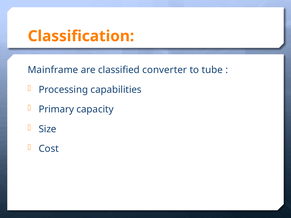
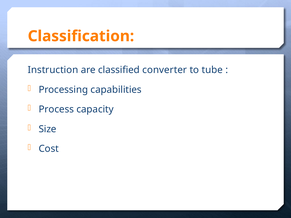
Mainframe: Mainframe -> Instruction (53, 70)
Primary: Primary -> Process (56, 109)
